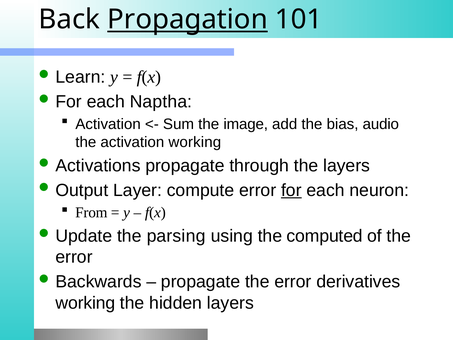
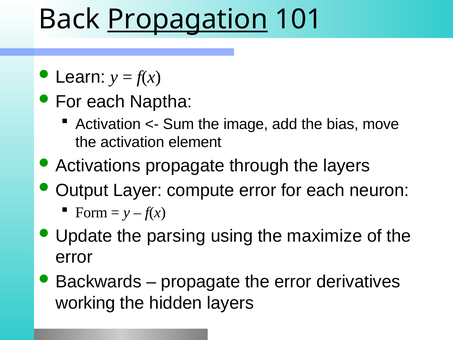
audio: audio -> move (381, 124)
activation working: working -> element (195, 142)
for underline: present -> none (291, 190)
From: From -> Form (91, 213)
computed: computed -> maximize (325, 236)
